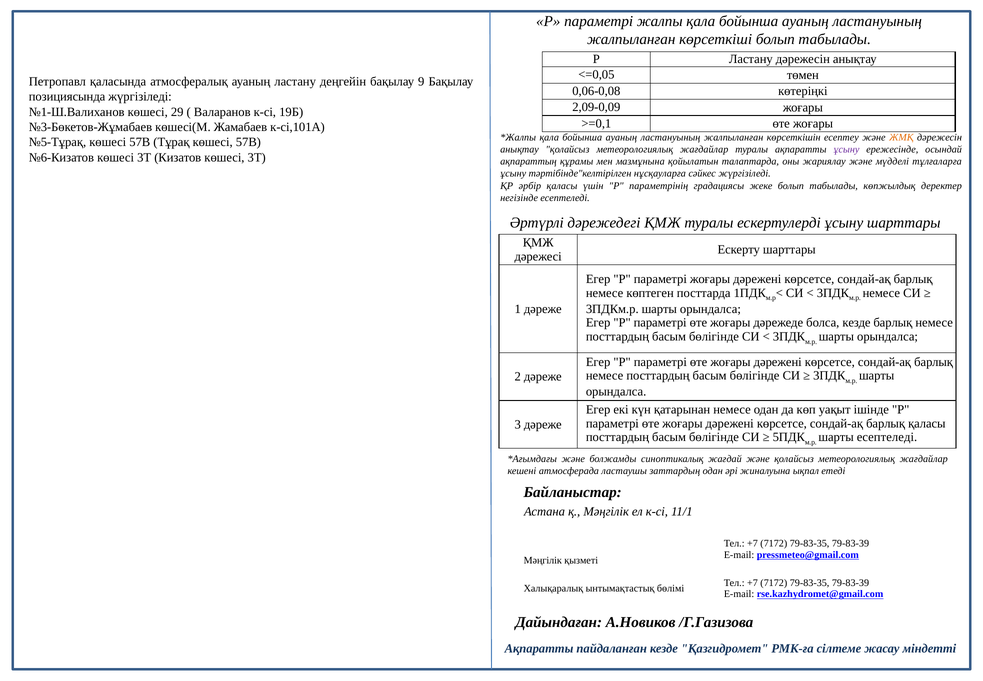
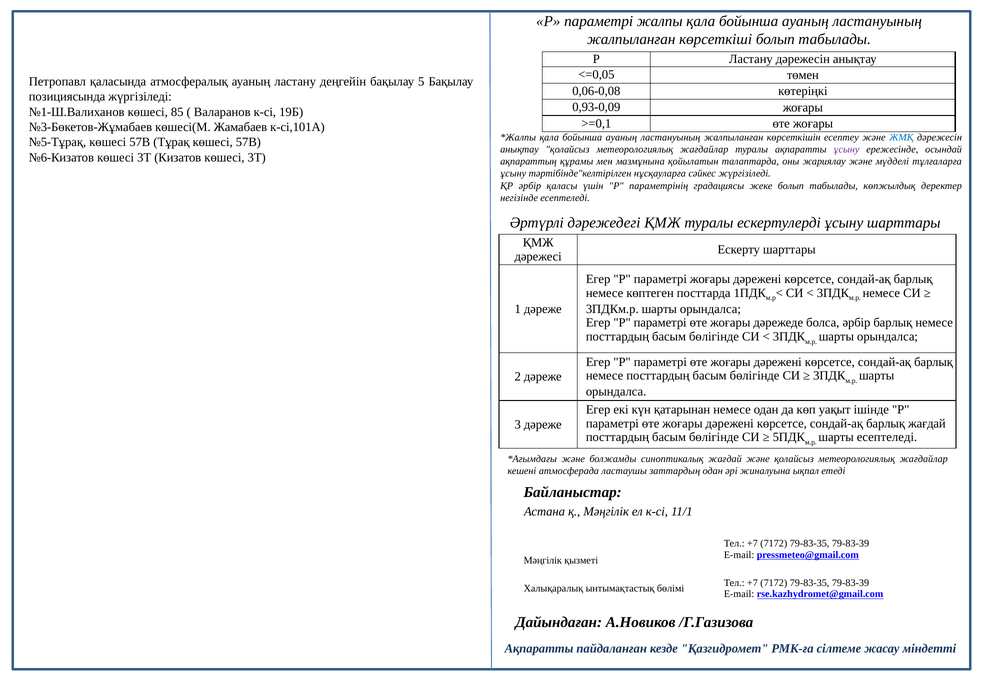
9: 9 -> 5 (421, 82)
2,09-0,09: 2,09-0,09 -> 0,93-0,09 (596, 107)
29: 29 -> 85 (177, 112)
ЖМҚ colour: orange -> blue (901, 137)
болса кезде: кезде -> әрбір (856, 323)
барлық қаласы: қаласы -> жағдай (927, 423)
